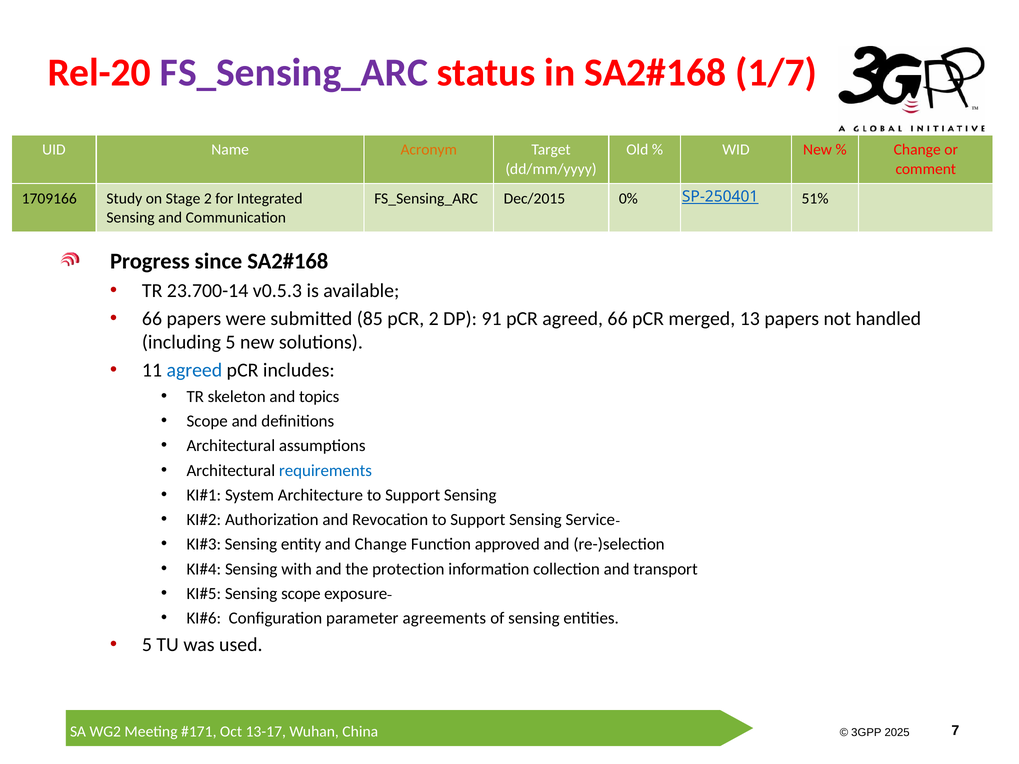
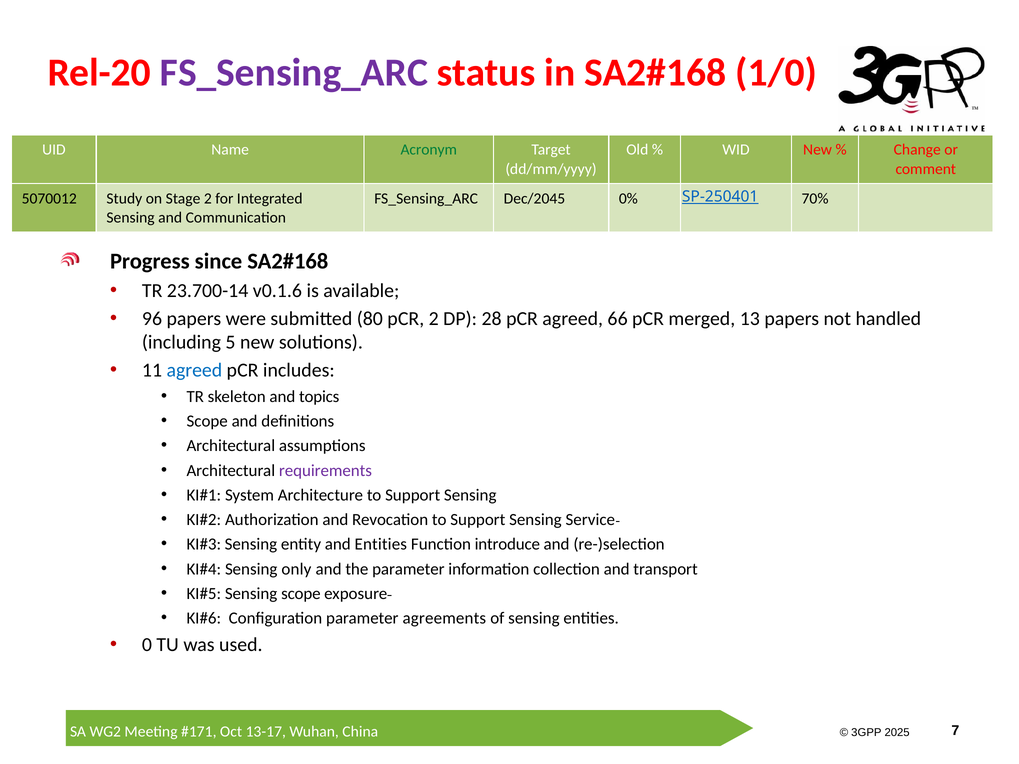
1/7: 1/7 -> 1/0 (776, 73)
Acronym colour: orange -> green (429, 150)
1709166: 1709166 -> 5070012 (49, 199)
Dec/2015: Dec/2015 -> Dec/2045 (534, 199)
51%: 51% -> 70% (815, 199)
v0.5.3: v0.5.3 -> v0.1.6 (277, 291)
66: 66 -> 96 (152, 319)
85: 85 -> 80 (370, 319)
91: 91 -> 28 (492, 319)
requirements colour: blue -> purple (325, 471)
and Change: Change -> Entities (381, 544)
approved: approved -> introduce (507, 544)
with: with -> only (296, 569)
the protection: protection -> parameter (408, 569)
5: 5 -> 0 (147, 645)
